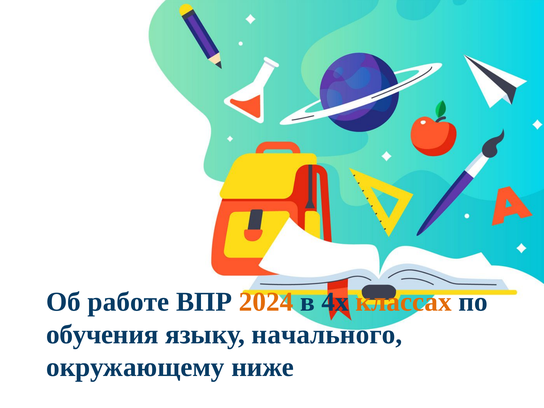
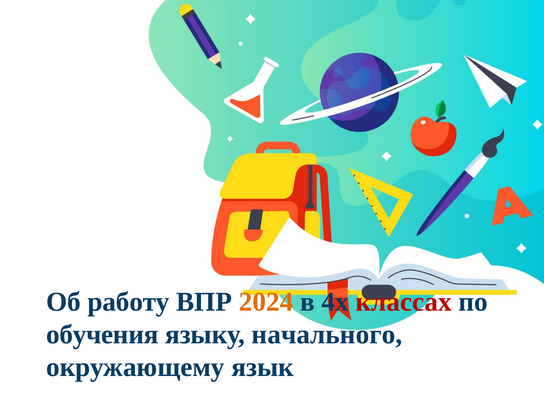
работе: работе -> работу (129, 302)
классах colour: orange -> red (404, 302)
ниже: ниже -> язык (263, 367)
